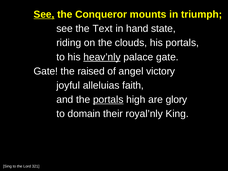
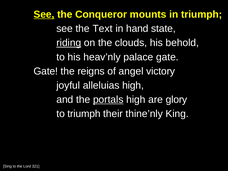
riding underline: none -> present (69, 43)
his portals: portals -> behold (182, 43)
heav’nly underline: present -> none (102, 57)
raised: raised -> reigns (91, 71)
alleluias faith: faith -> high (133, 85)
to domain: domain -> triumph (84, 114)
royal’nly: royal’nly -> thine’nly (144, 114)
